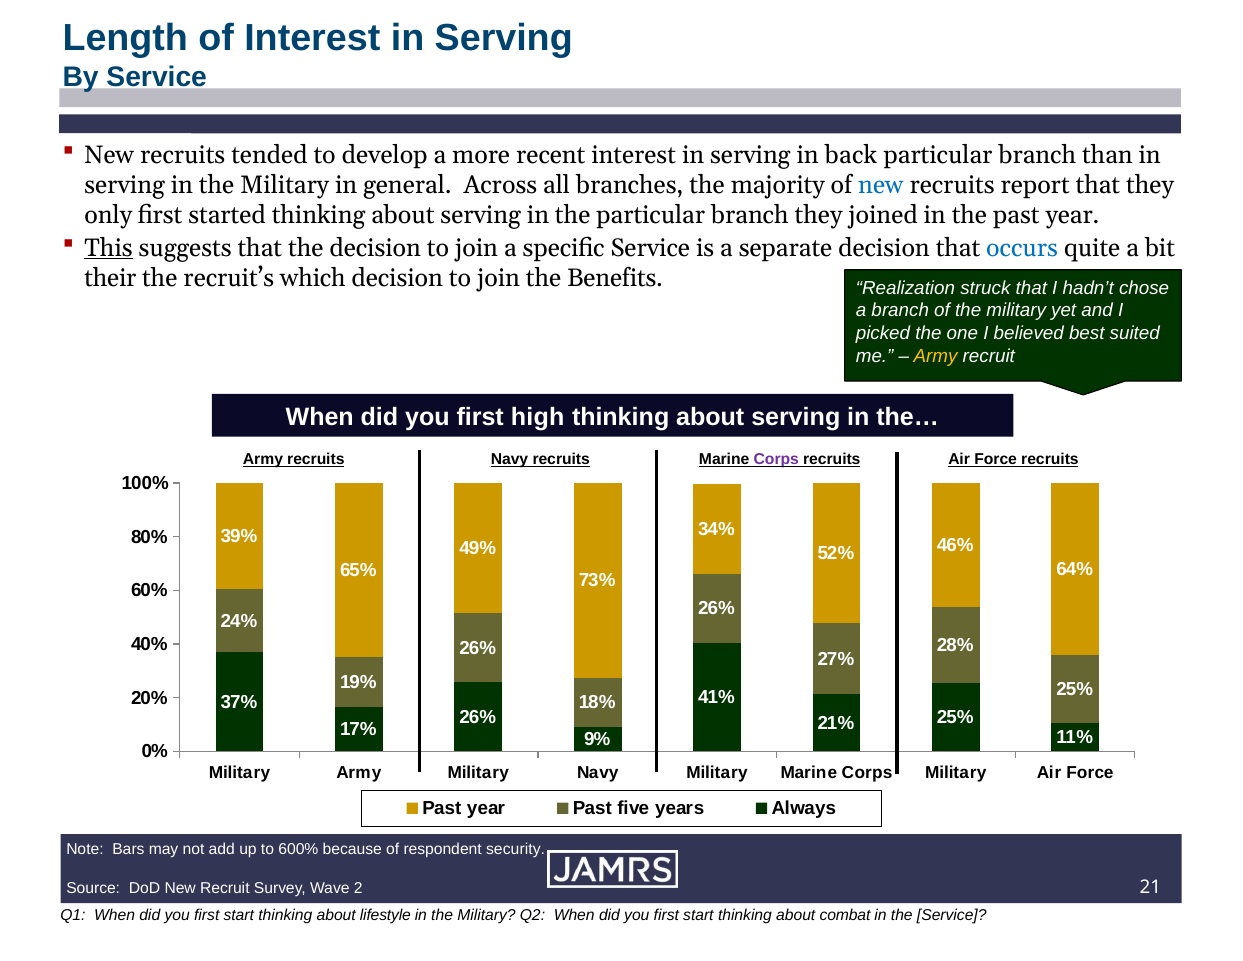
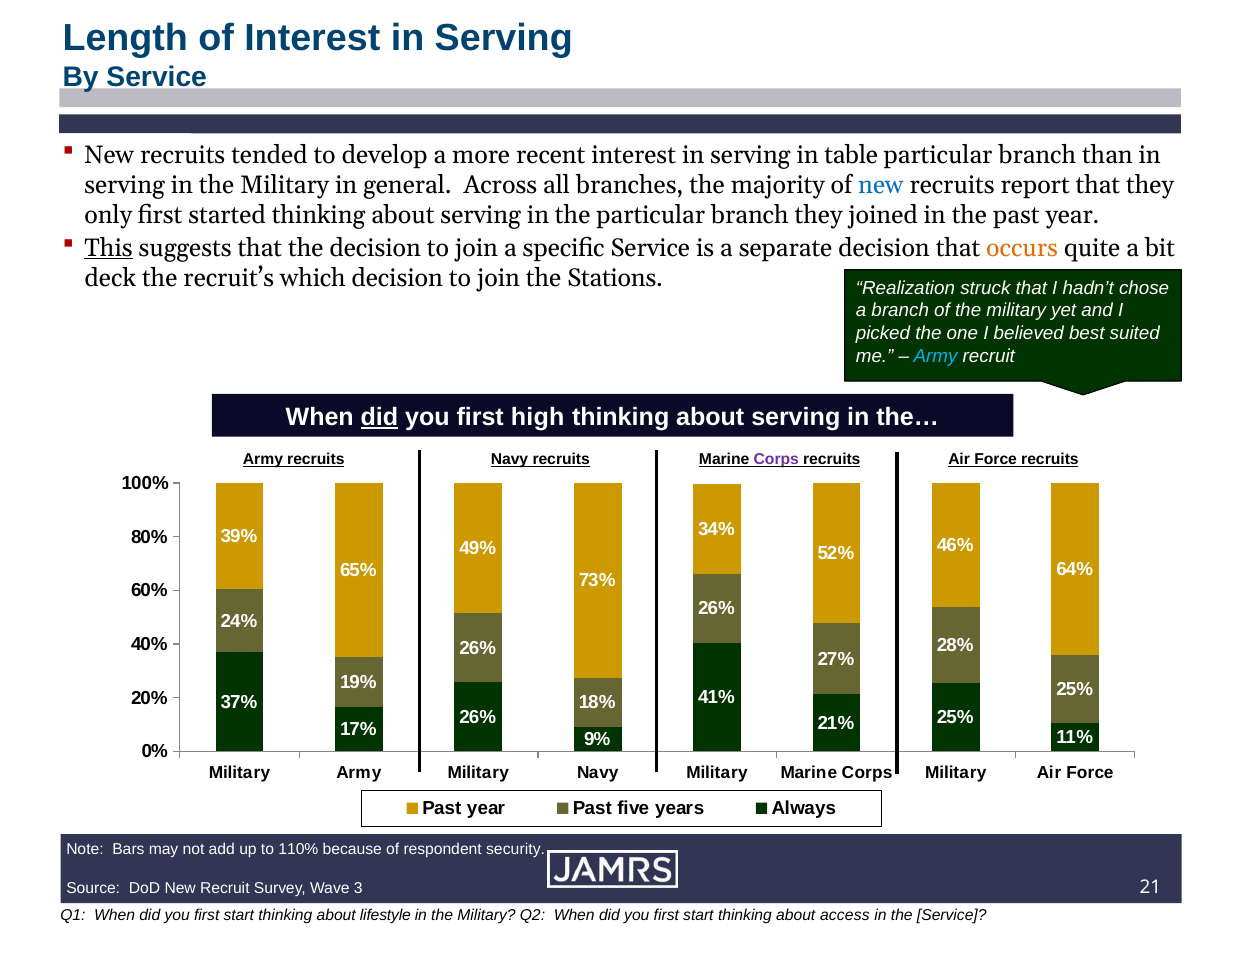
back: back -> table (851, 155)
occurs colour: blue -> orange (1022, 248)
their: their -> deck (110, 278)
Benefits: Benefits -> Stations (615, 278)
Army colour: yellow -> light blue (936, 356)
did underline: none -> present (379, 417)
600%: 600% -> 110% (298, 849)
2: 2 -> 3 (358, 888)
combat: combat -> access (845, 915)
